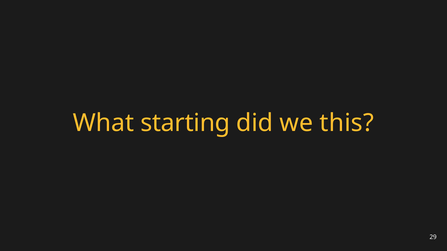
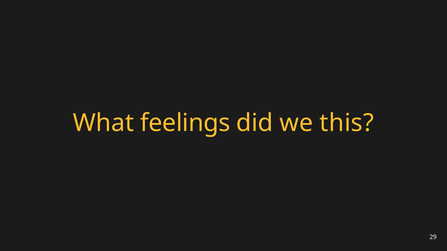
starting: starting -> feelings (185, 123)
